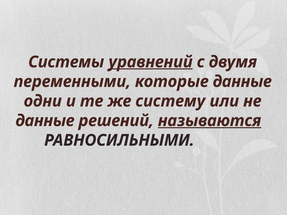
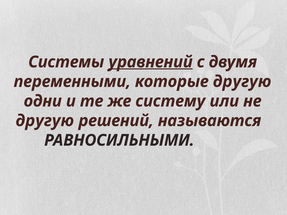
которые данные: данные -> другую (242, 82)
данные: данные -> другую (45, 121)
называются underline: present -> none (210, 121)
